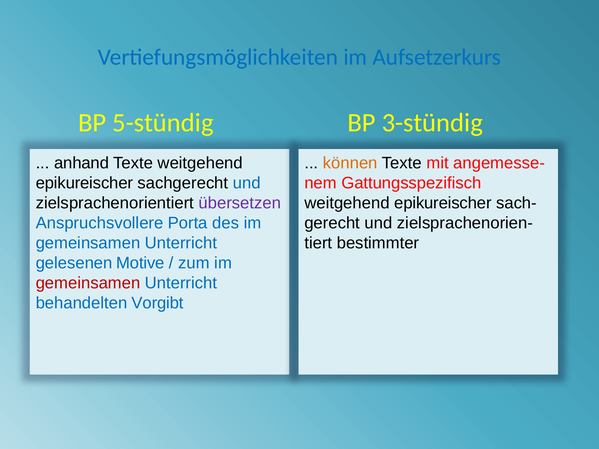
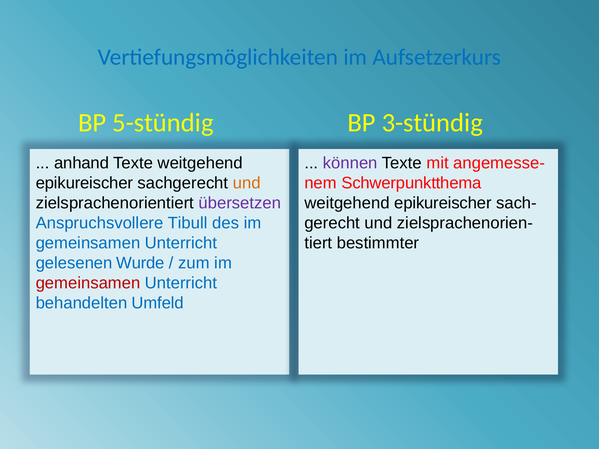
können colour: orange -> purple (350, 163)
und colour: blue -> orange (247, 183)
Gattungsspezifisch: Gattungsspezifisch -> Schwerpunktthema (411, 183)
Porta: Porta -> Tibull (188, 223)
Motive: Motive -> Wurde (140, 263)
Vorgibt: Vorgibt -> Umfeld (158, 303)
